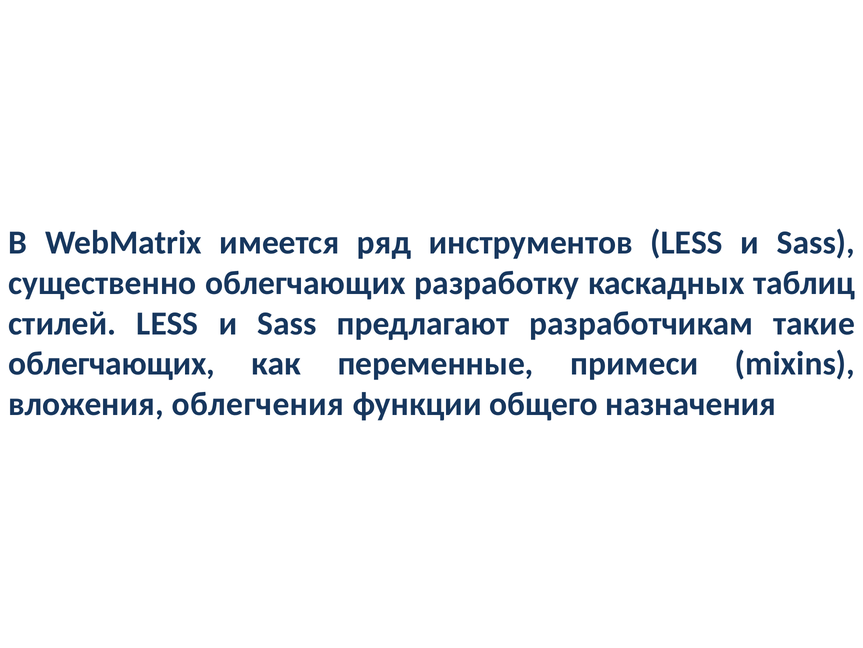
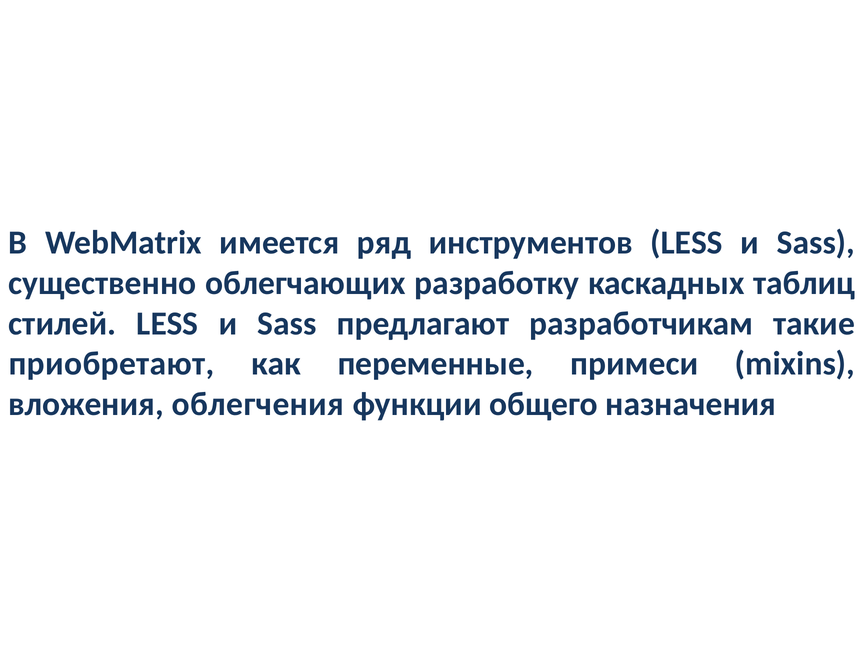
облегчающих: облегчающих -> приобретают (111, 363)
